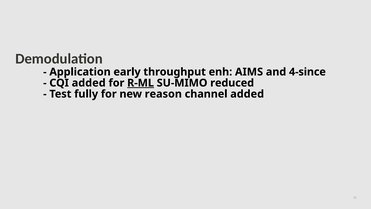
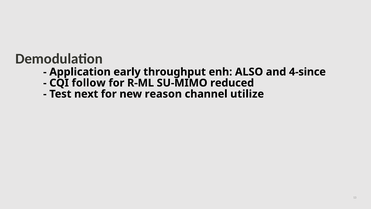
AIMS: AIMS -> ALSO (249, 72)
CQI added: added -> follow (89, 83)
R-ML underline: present -> none (141, 83)
fully: fully -> next (86, 94)
channel added: added -> utilize (247, 94)
